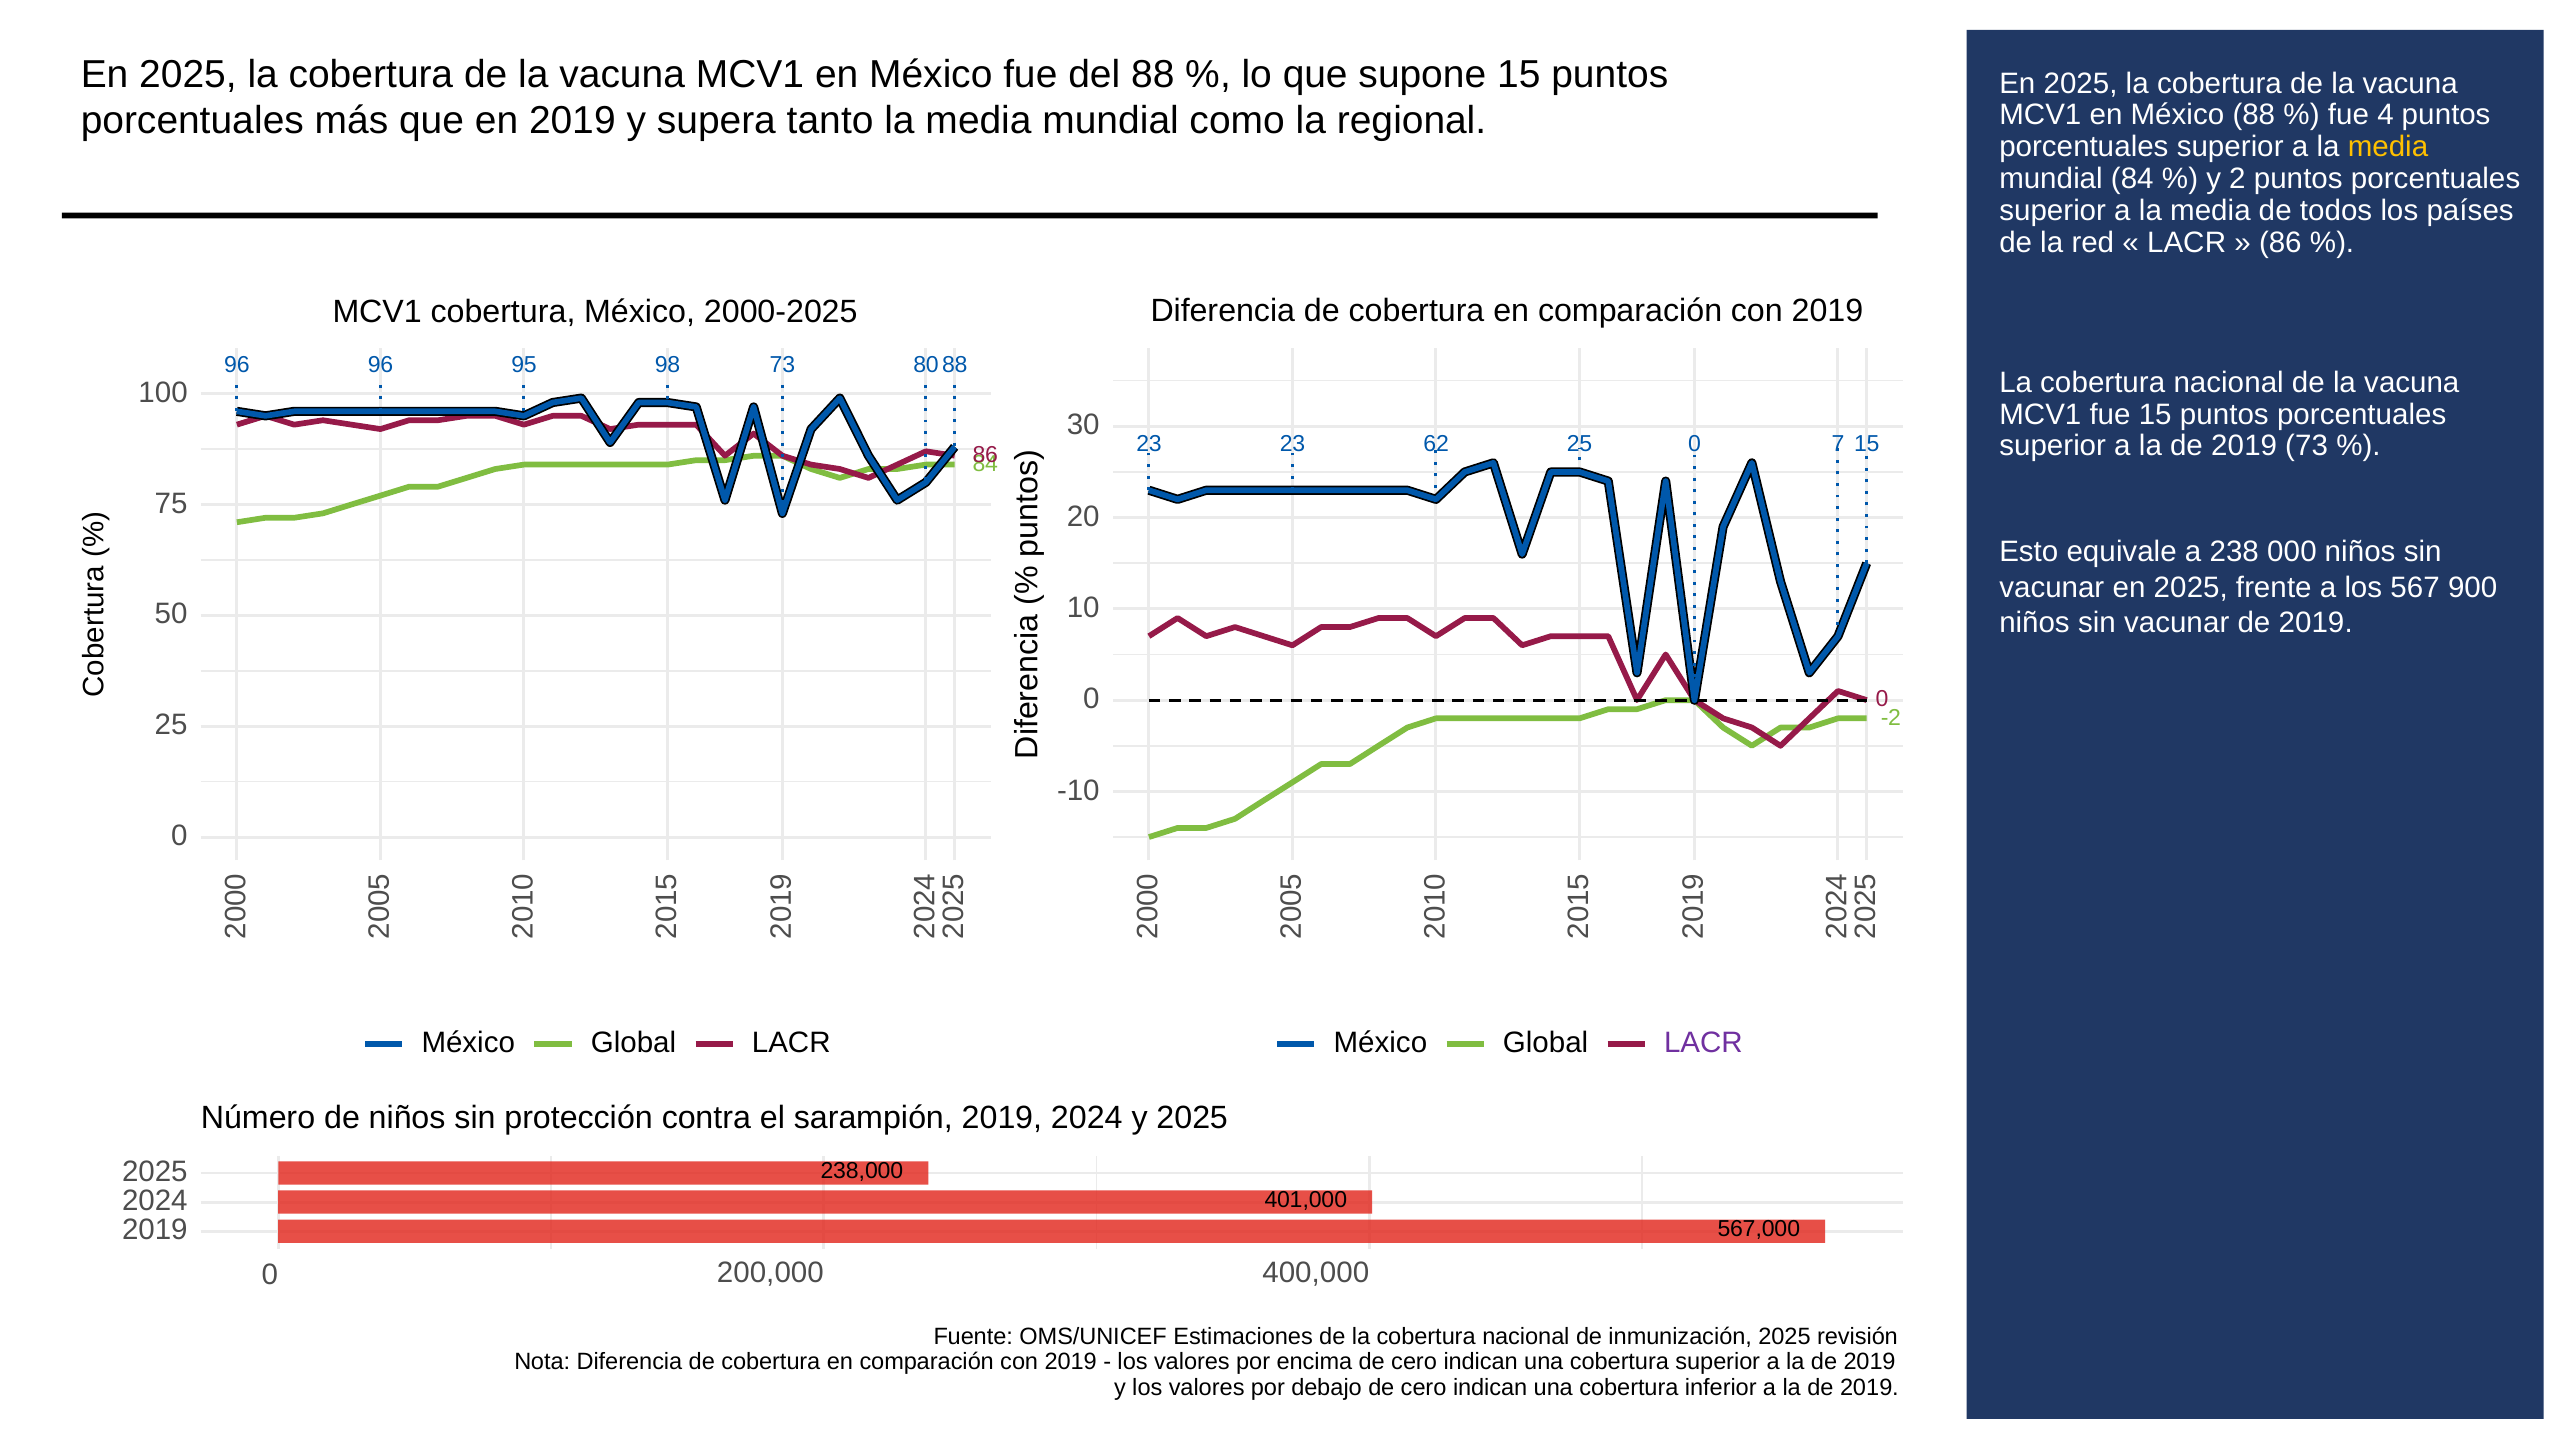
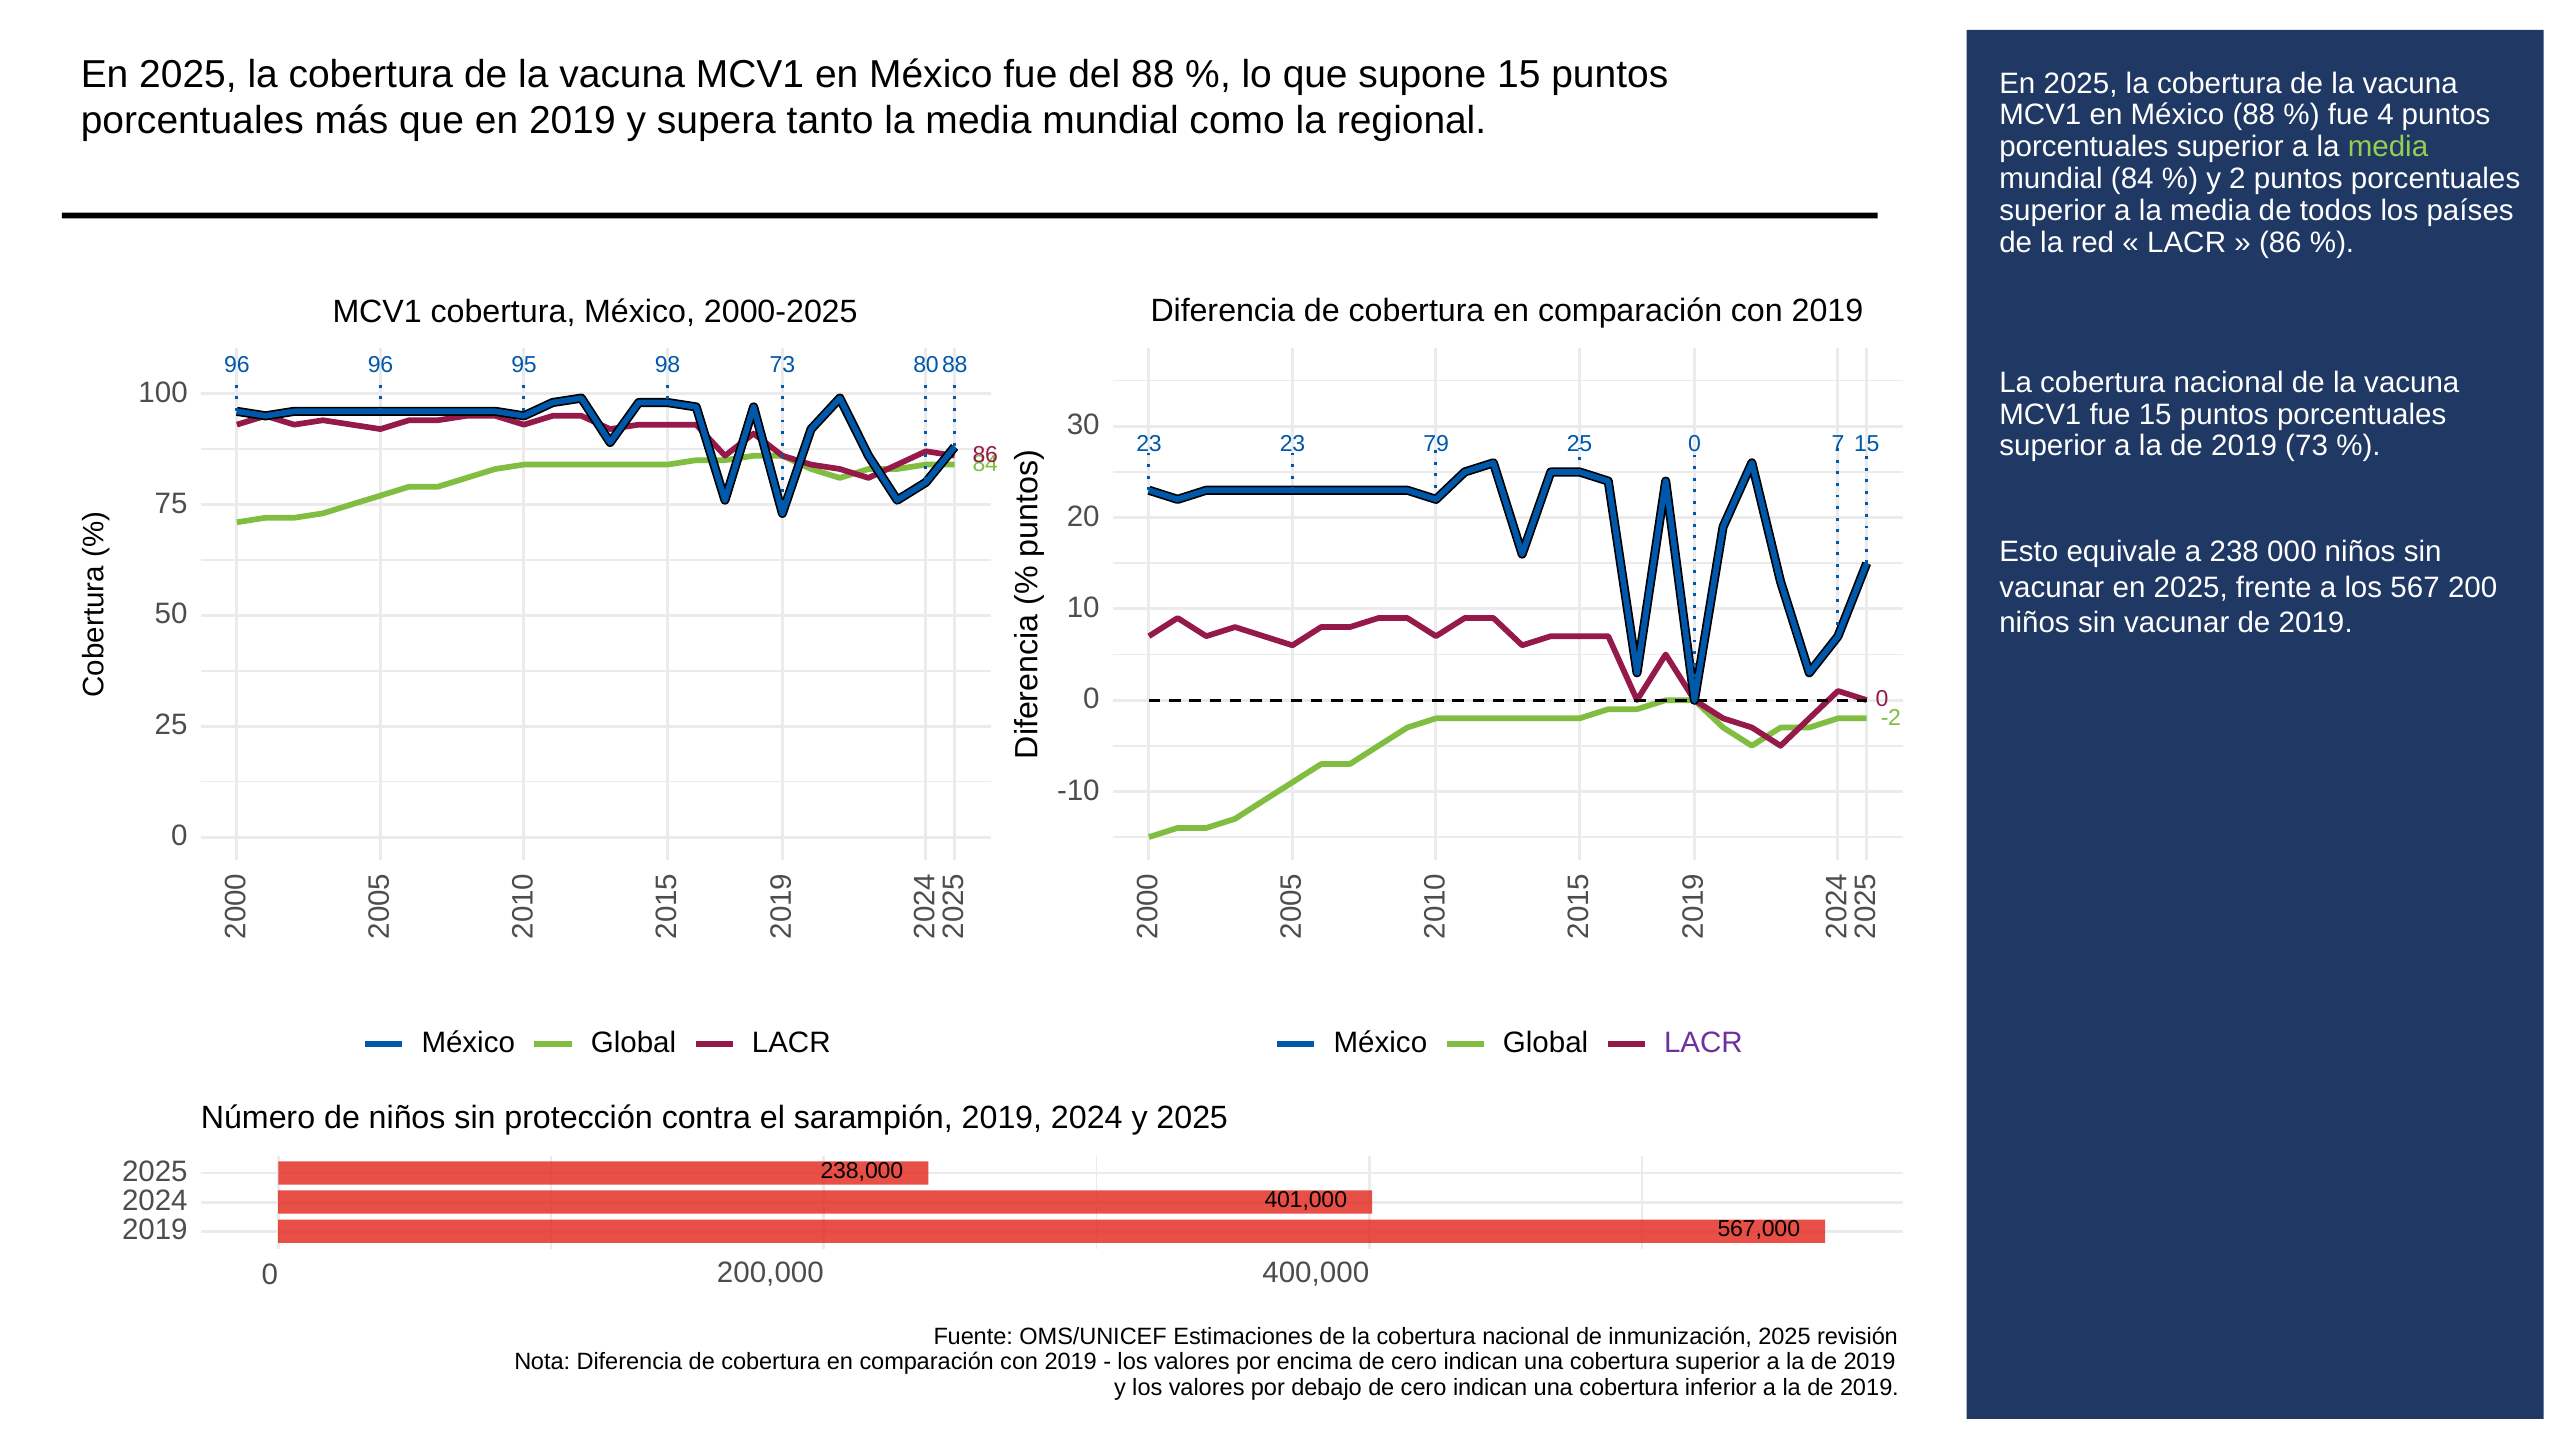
media colour: yellow -> light green (2388, 147)
62: 62 -> 79 (1436, 444)
900: 900 -> 200 (2473, 587)
